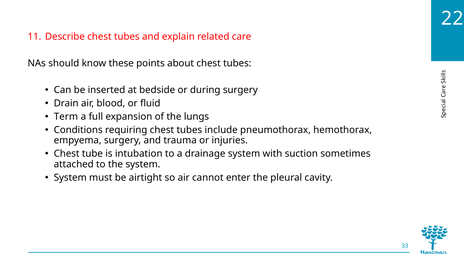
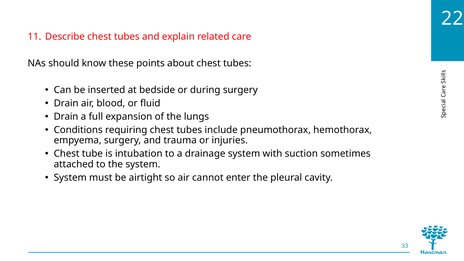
Term: Term -> Drain (66, 117)
